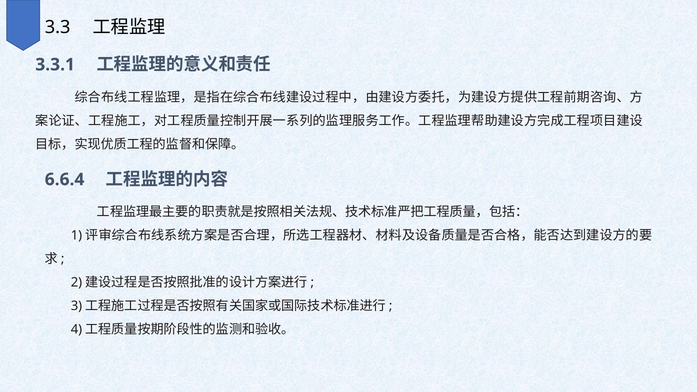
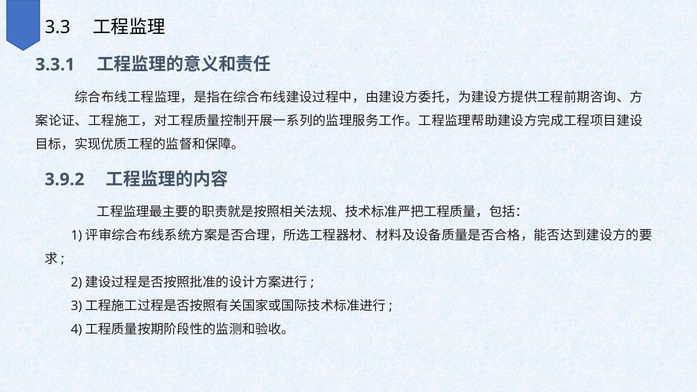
6.6.4: 6.6.4 -> 3.9.2 (65, 179)
